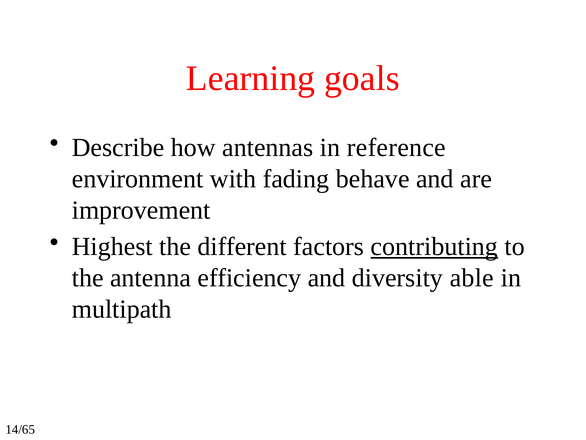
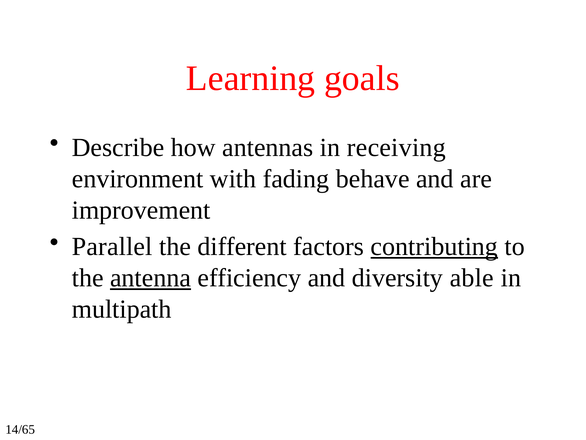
reference: reference -> receiving (396, 147)
Highest: Highest -> Parallel (112, 246)
antenna underline: none -> present (151, 278)
